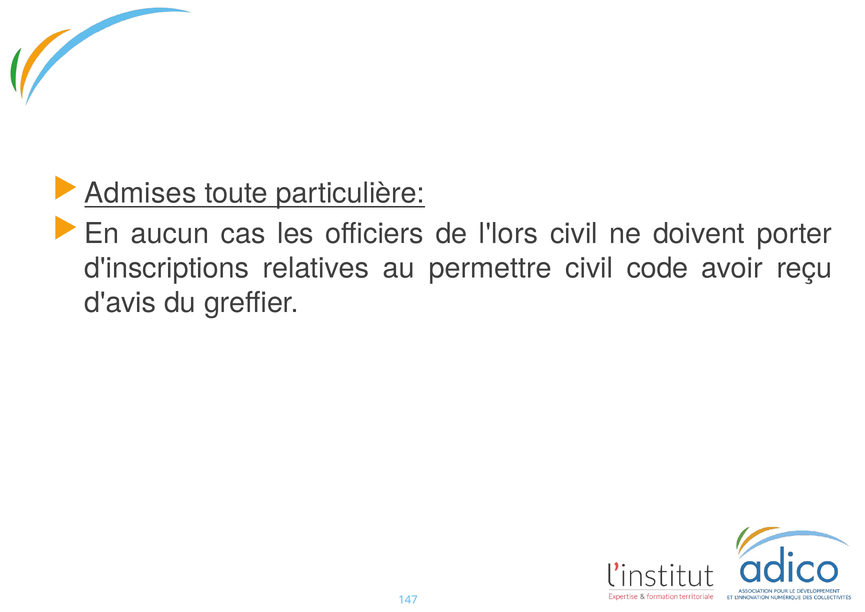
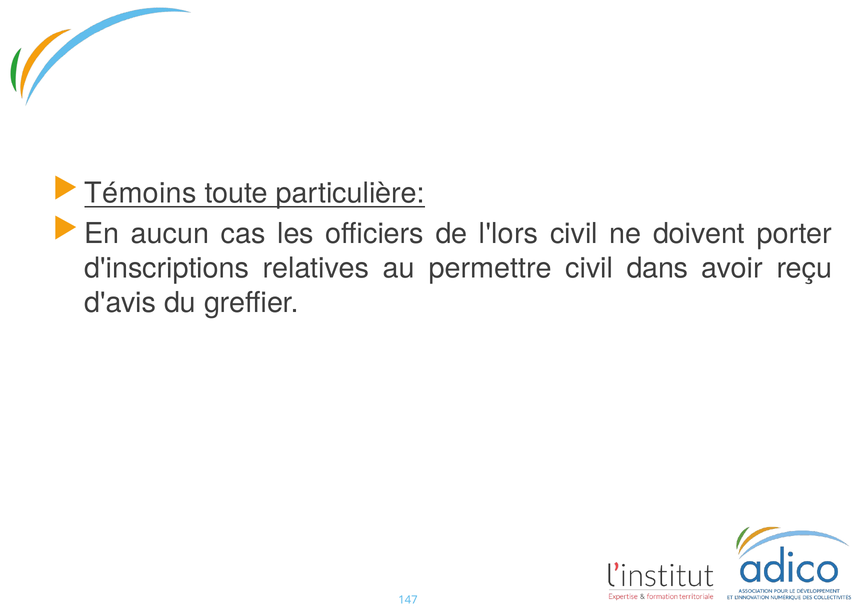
Admises: Admises -> Témoins (140, 193)
code: code -> dans (657, 268)
